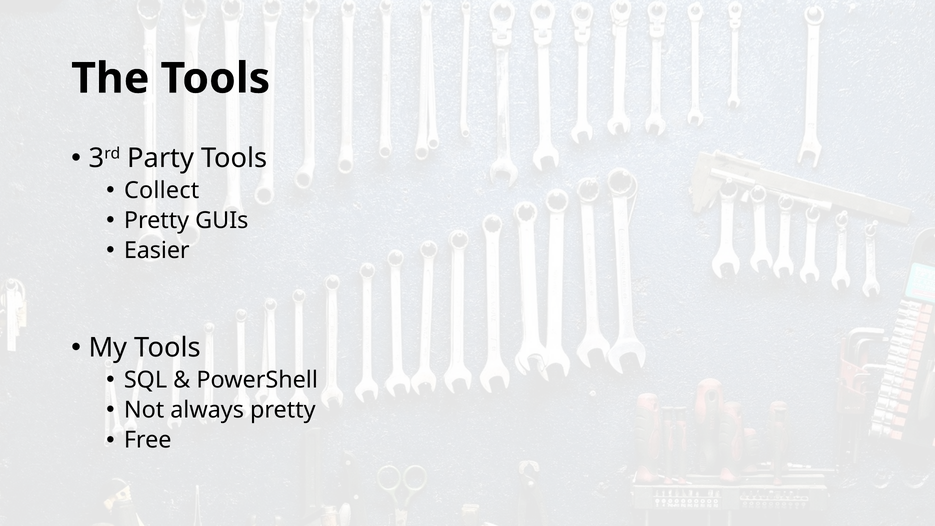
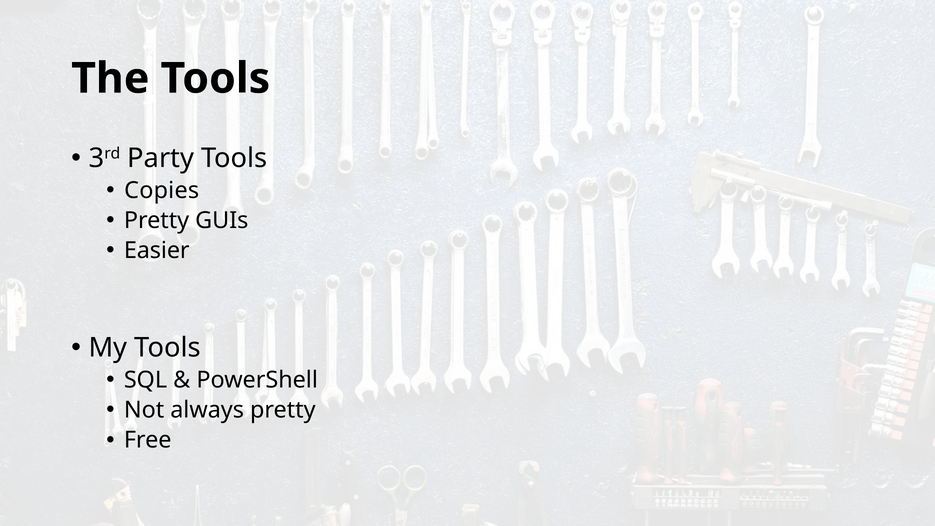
Collect: Collect -> Copies (162, 190)
